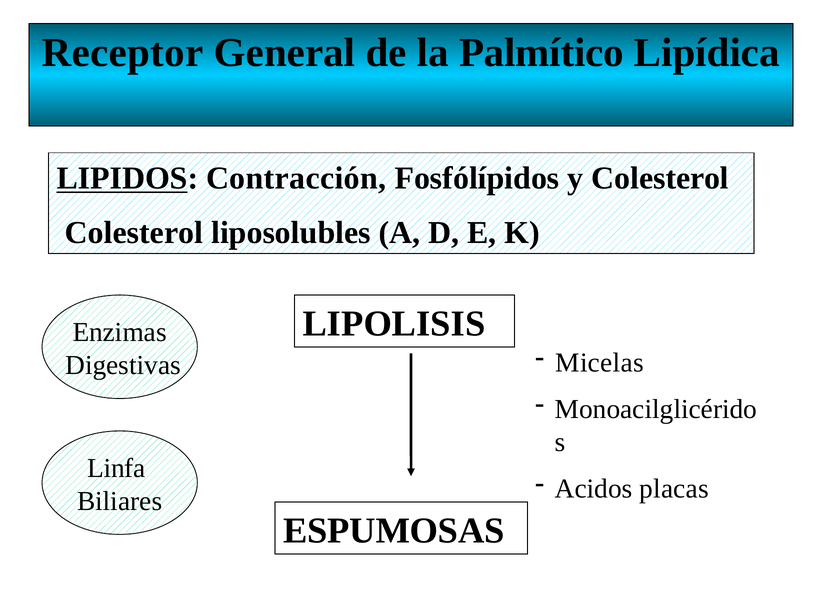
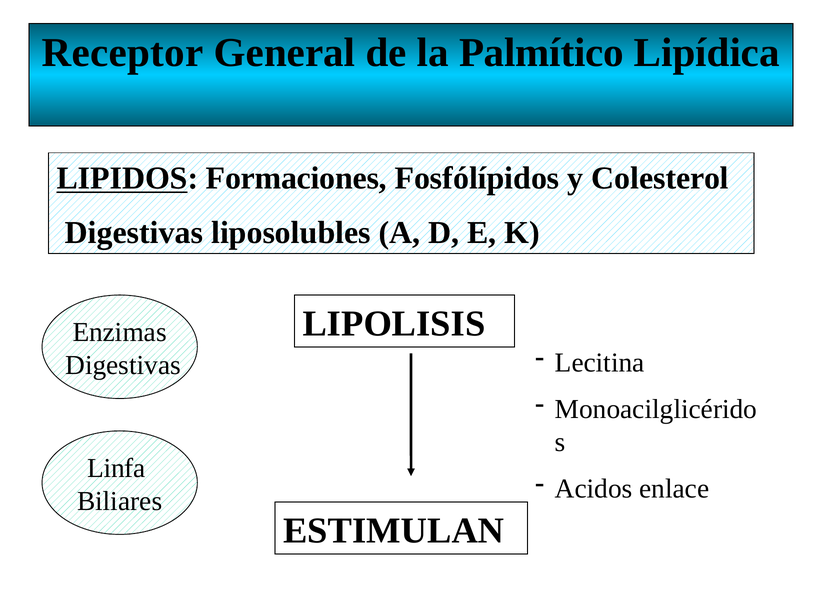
Contracción: Contracción -> Formaciones (296, 178)
Colesterol: Colesterol -> Digestivas (134, 233)
Micelas: Micelas -> Lecitina (600, 363)
placas: placas -> enlace (674, 489)
ESPUMOSAS: ESPUMOSAS -> ESTIMULAN (394, 531)
